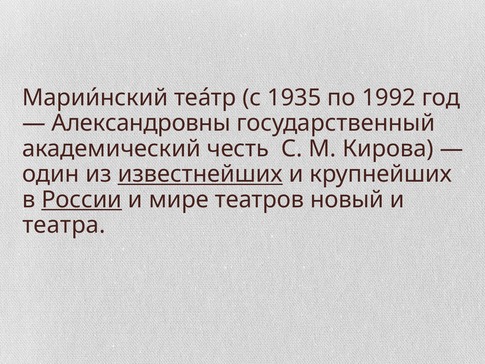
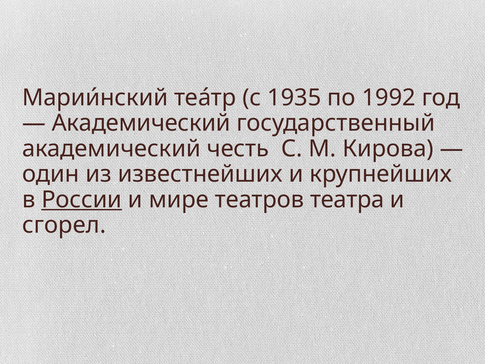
Александровны: Александровны -> Академический (141, 123)
известнейших underline: present -> none (200, 174)
новый: новый -> театра (347, 199)
театра: театра -> сгорел (64, 225)
